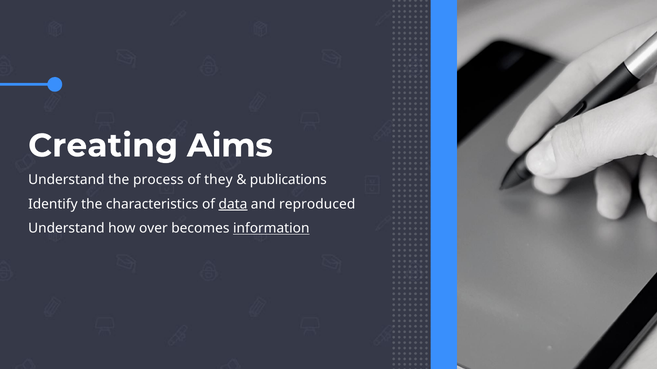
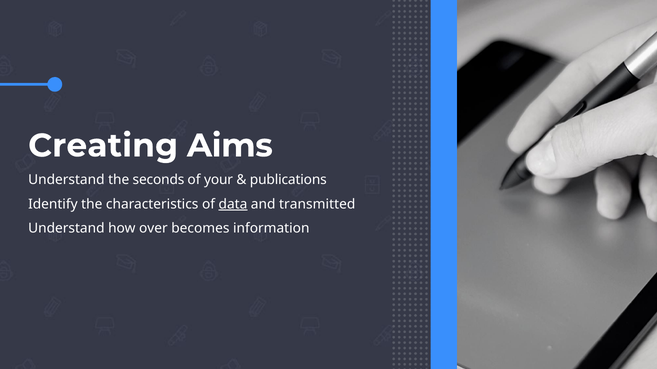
process: process -> seconds (158, 180)
they: they -> your (219, 180)
reproduced: reproduced -> transmitted (317, 204)
information underline: present -> none (271, 229)
